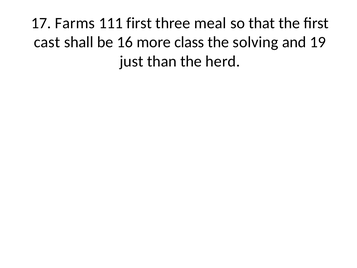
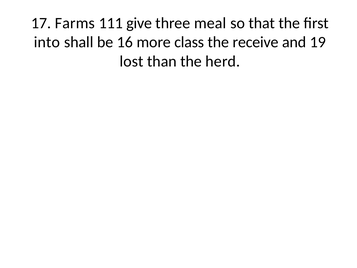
111 first: first -> give (139, 23)
cast: cast -> into (47, 42)
solving: solving -> receive (256, 42)
just: just -> lost (131, 61)
